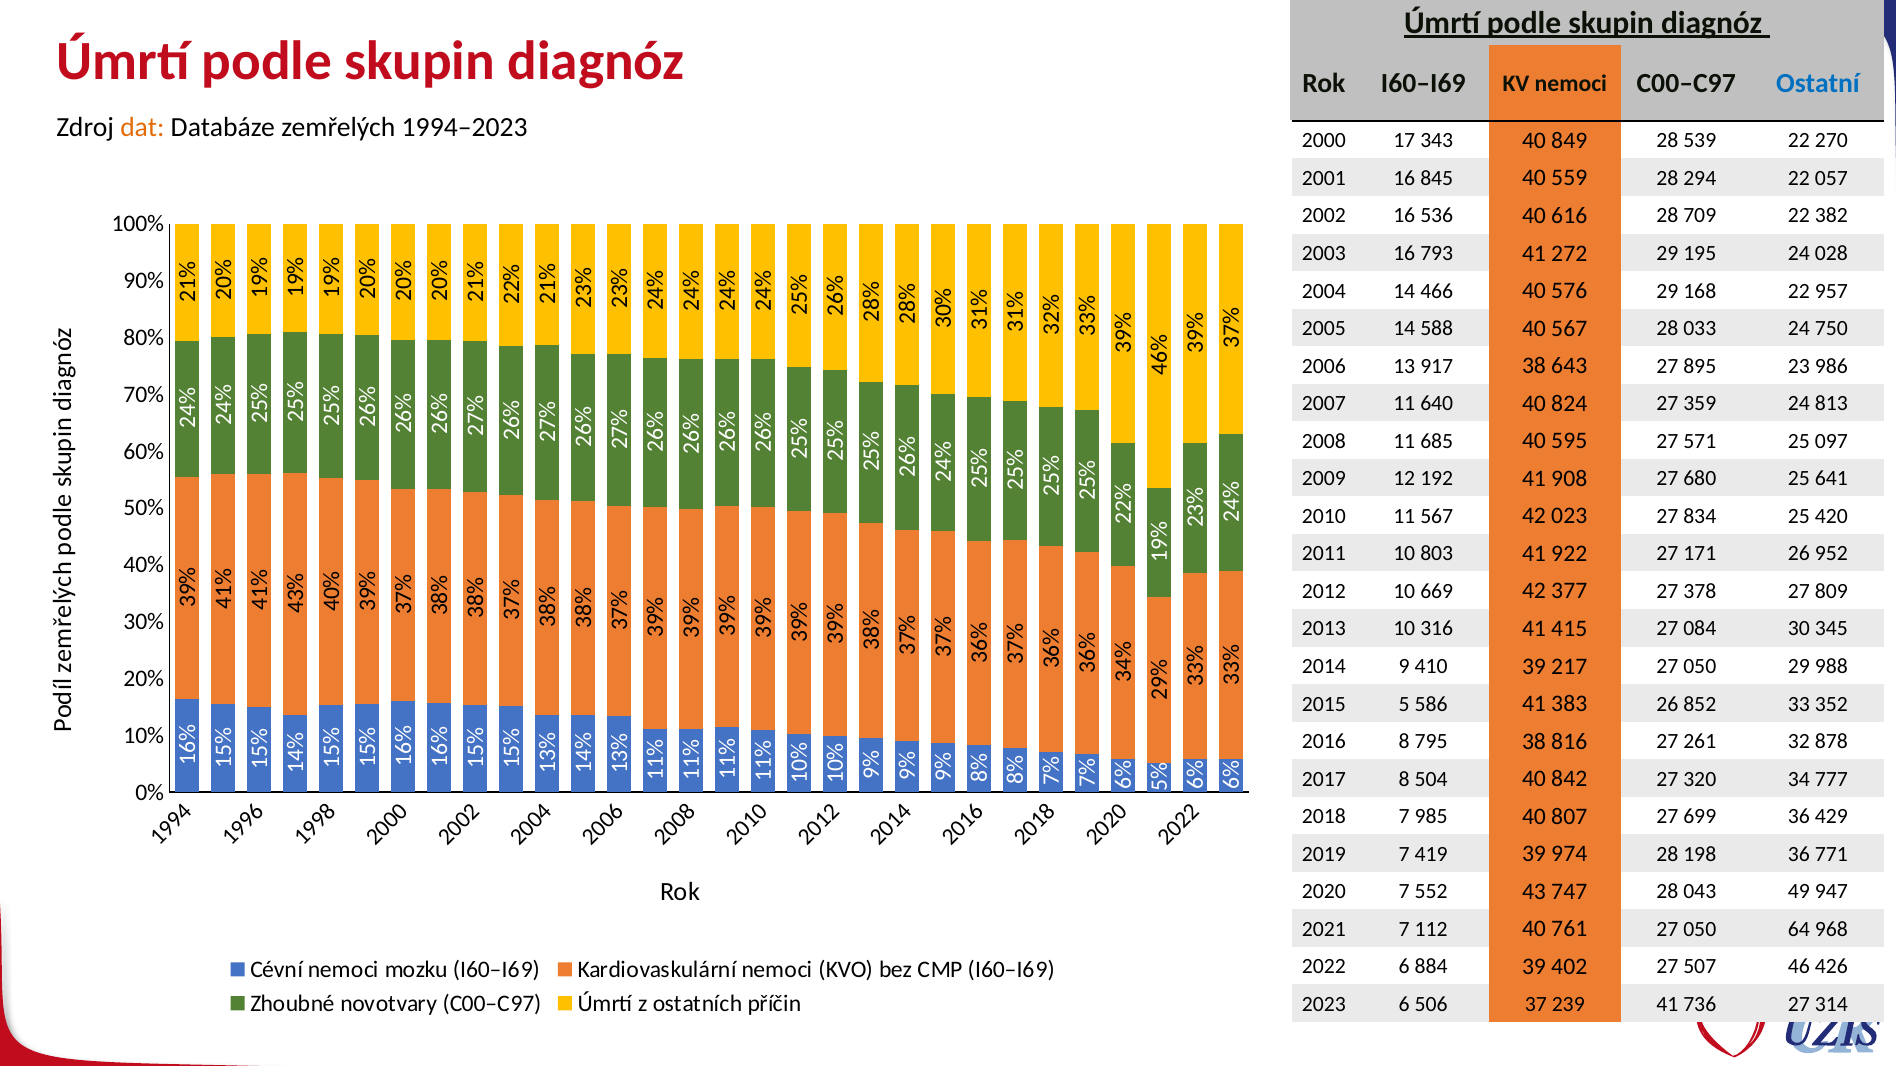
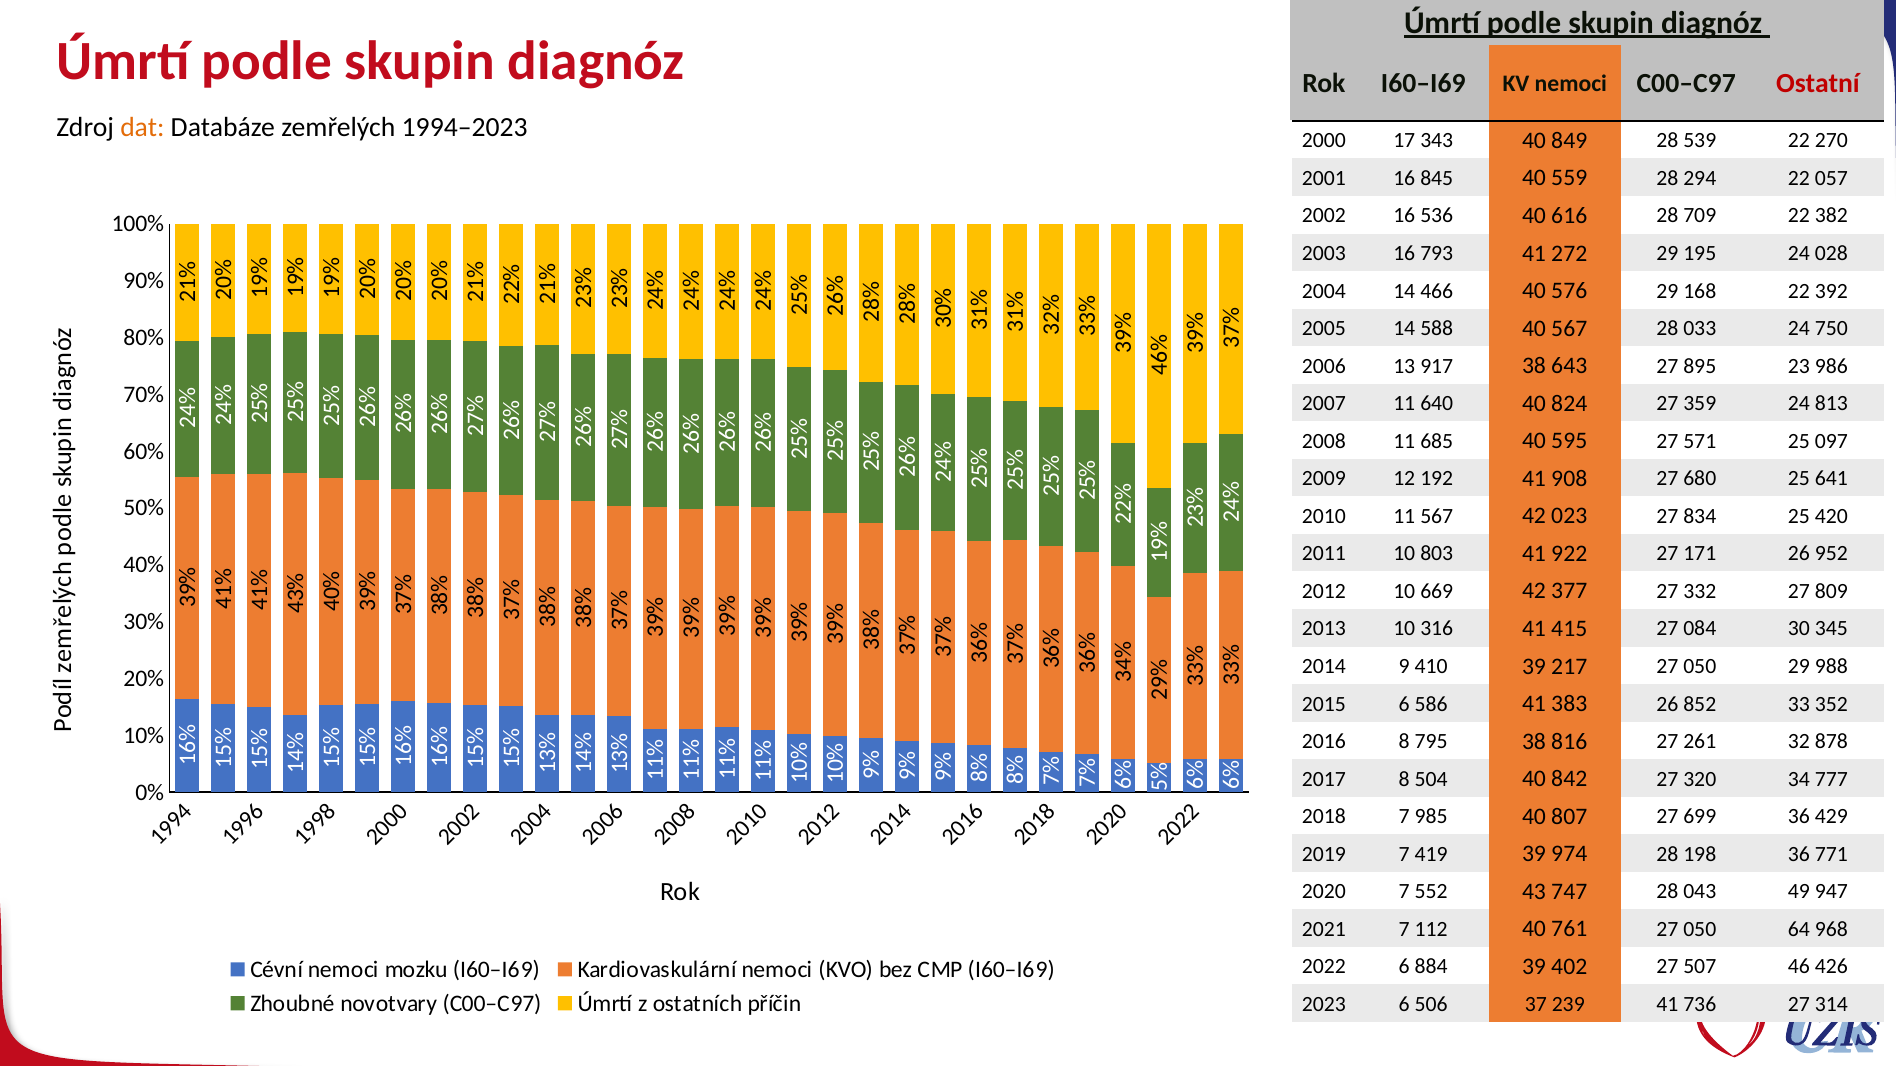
Ostatní colour: blue -> red (1818, 84)
957: 957 -> 392 (1831, 291)
378: 378 -> 332 (1700, 592)
2015 5: 5 -> 6 (1404, 704)
